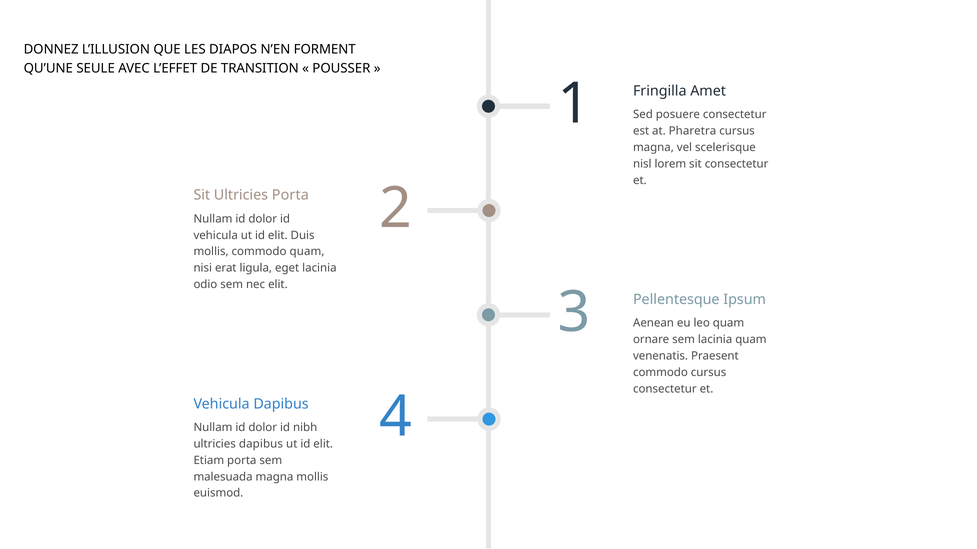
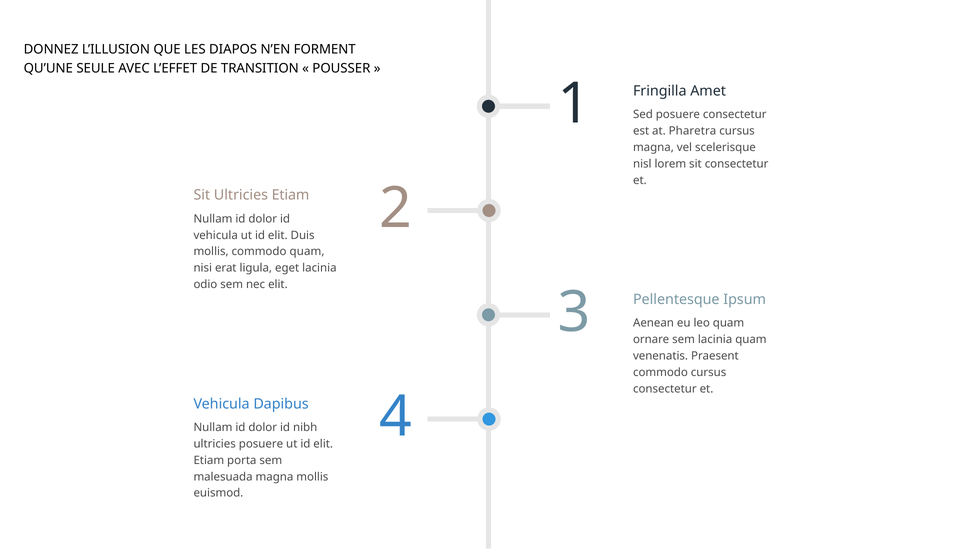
Ultricies Porta: Porta -> Etiam (290, 195)
ultricies dapibus: dapibus -> posuere (261, 444)
